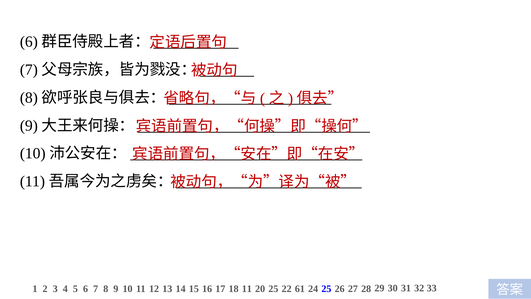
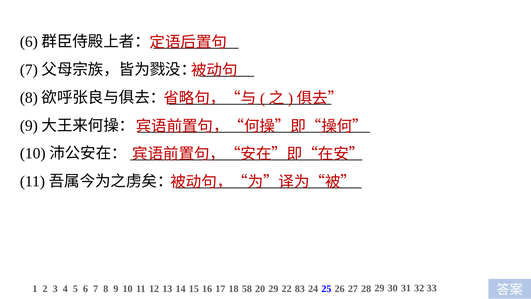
18 11: 11 -> 58 (247, 289)
20 25: 25 -> 29 (273, 289)
61: 61 -> 83 (300, 289)
